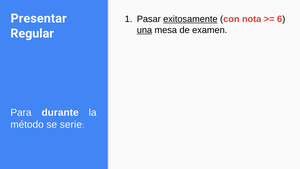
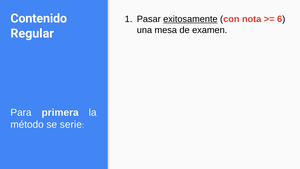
Presentar: Presentar -> Contenido (39, 18)
una underline: present -> none (144, 30)
durante: durante -> primera (60, 112)
